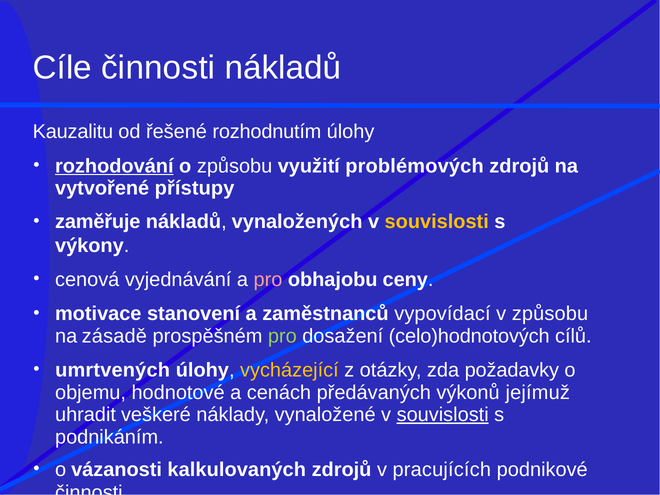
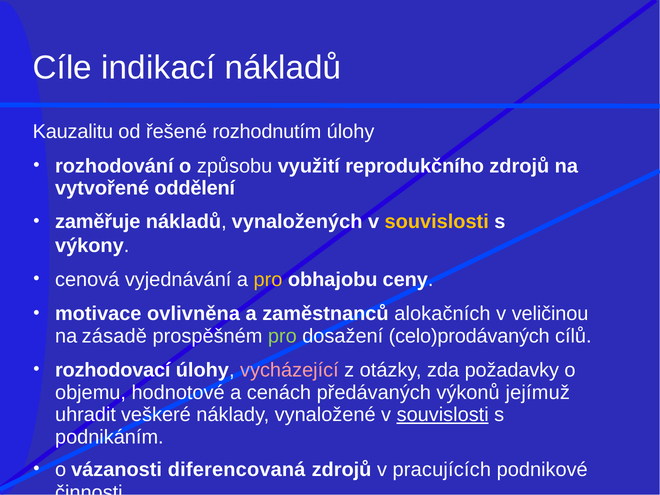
Cíle činnosti: činnosti -> indikací (158, 68)
rozhodování underline: present -> none (114, 166)
problémových: problémových -> reprodukčního (415, 166)
přístupy: přístupy -> oddělení (195, 188)
pro colour: pink -> yellow (268, 280)
stanovení: stanovení -> ovlivněna (194, 314)
vypovídací: vypovídací -> alokačních (442, 314)
v způsobu: způsobu -> veličinou (550, 314)
celo)hodnotových: celo)hodnotových -> celo)prodávaných (469, 336)
umrtvených: umrtvených -> rozhodovací (113, 370)
vycházející colour: yellow -> pink (289, 370)
kalkulovaných: kalkulovaných -> diferencovaná (237, 470)
